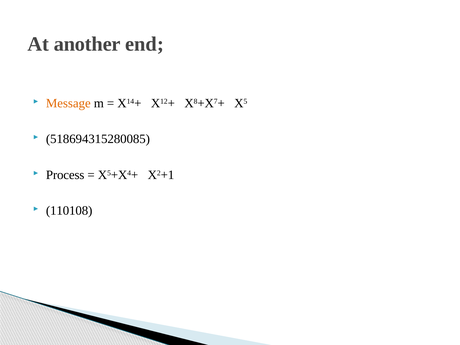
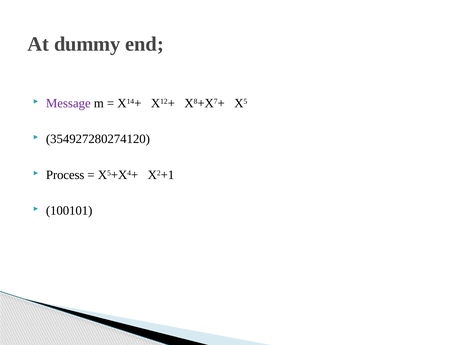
another: another -> dummy (87, 44)
Message colour: orange -> purple (68, 103)
518694315280085: 518694315280085 -> 354927280274120 (98, 139)
110108: 110108 -> 100101 (69, 211)
